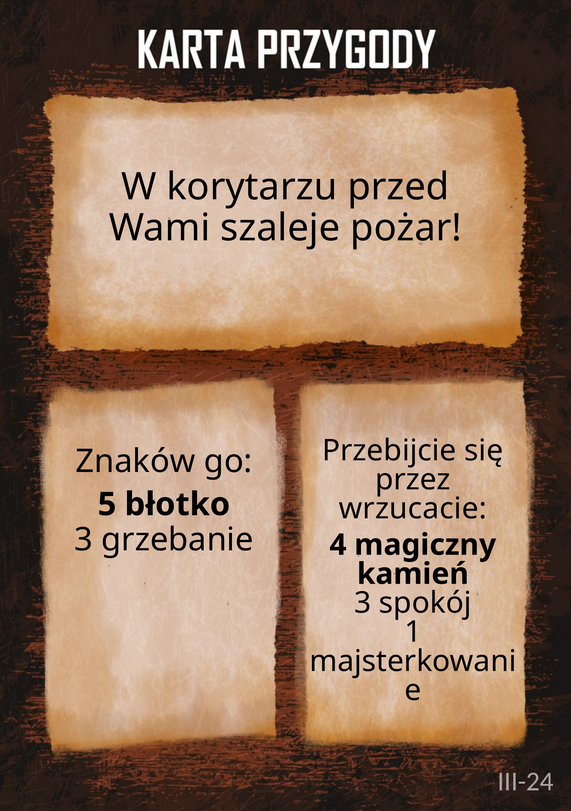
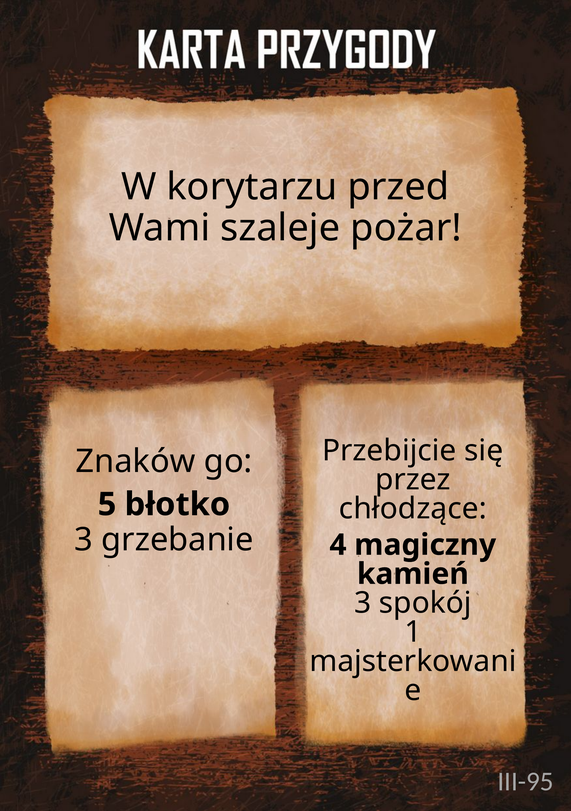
wrzucacie: wrzucacie -> chłodzące (413, 509)
III-24: III-24 -> III-95 (526, 782)
